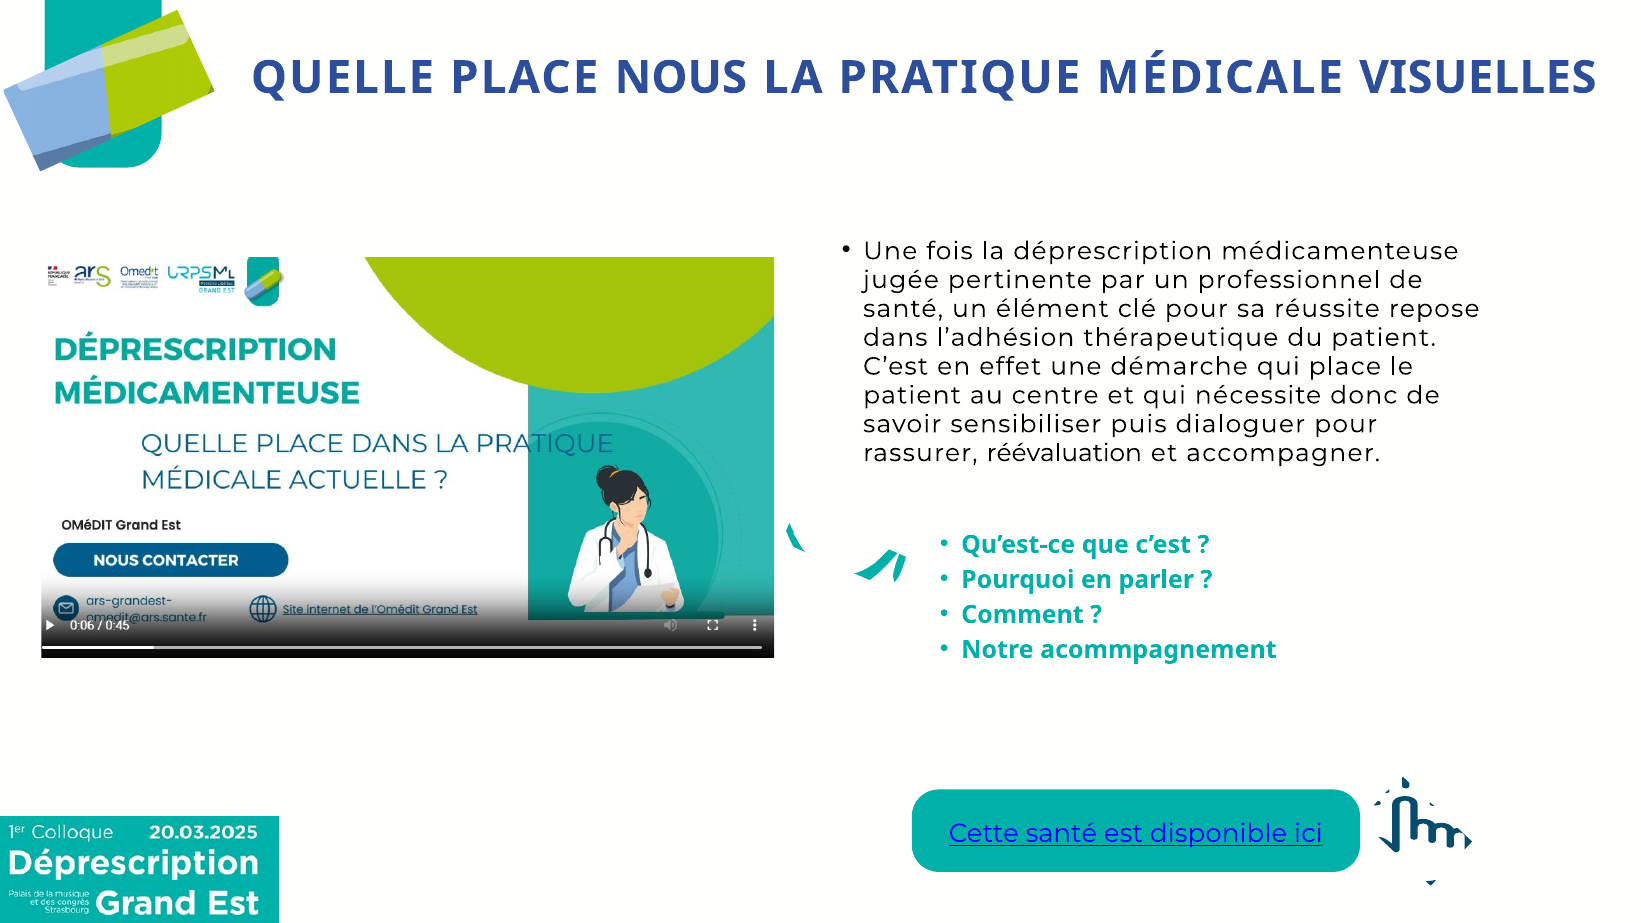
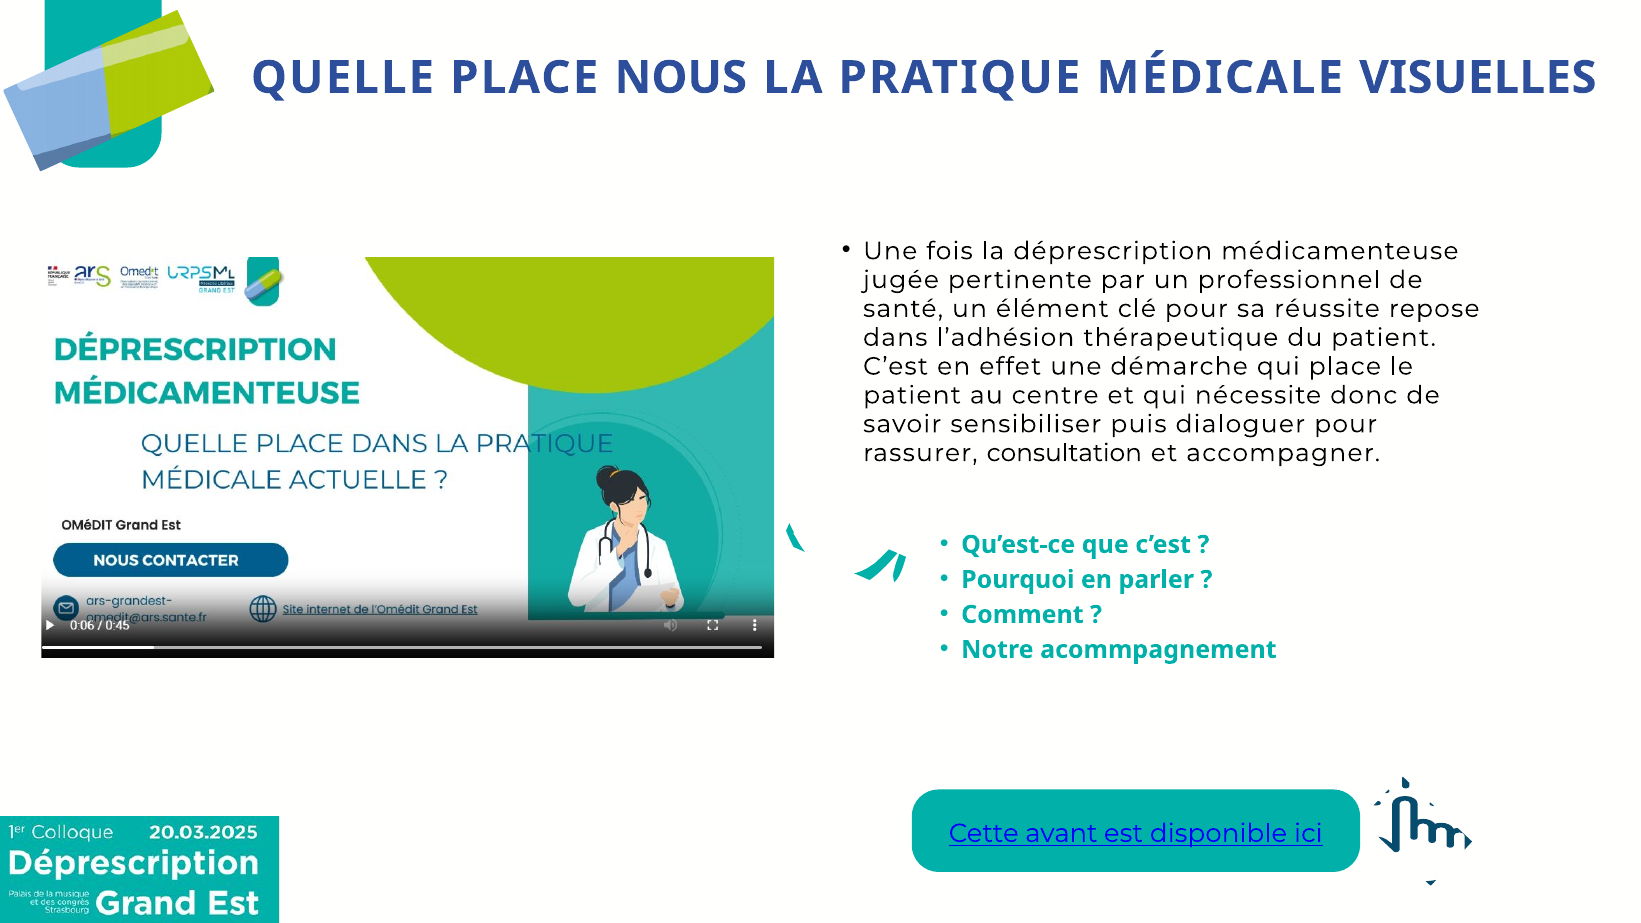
réévaluation: réévaluation -> consultation (1064, 453)
Cette santé: santé -> avant (1061, 833)
